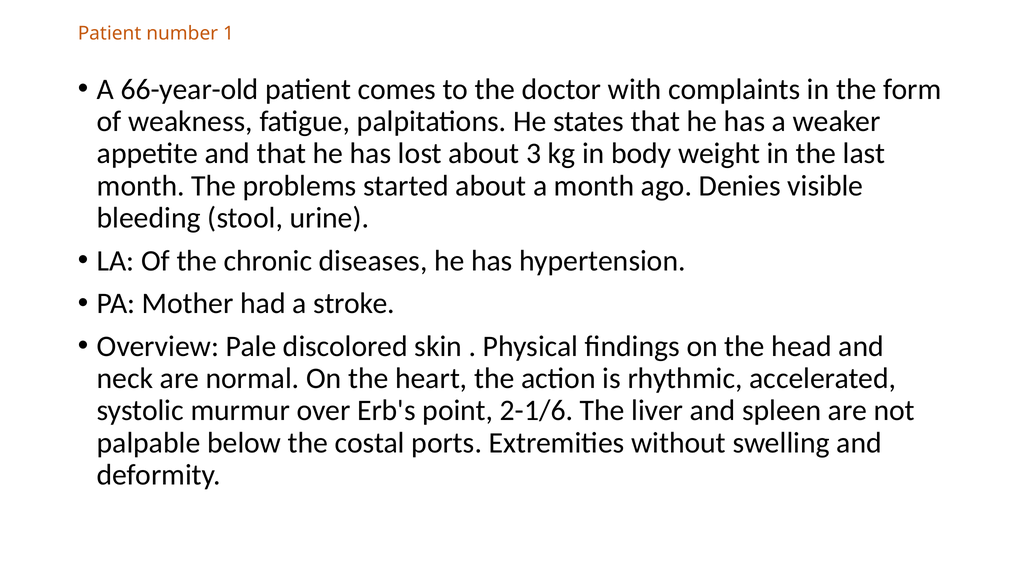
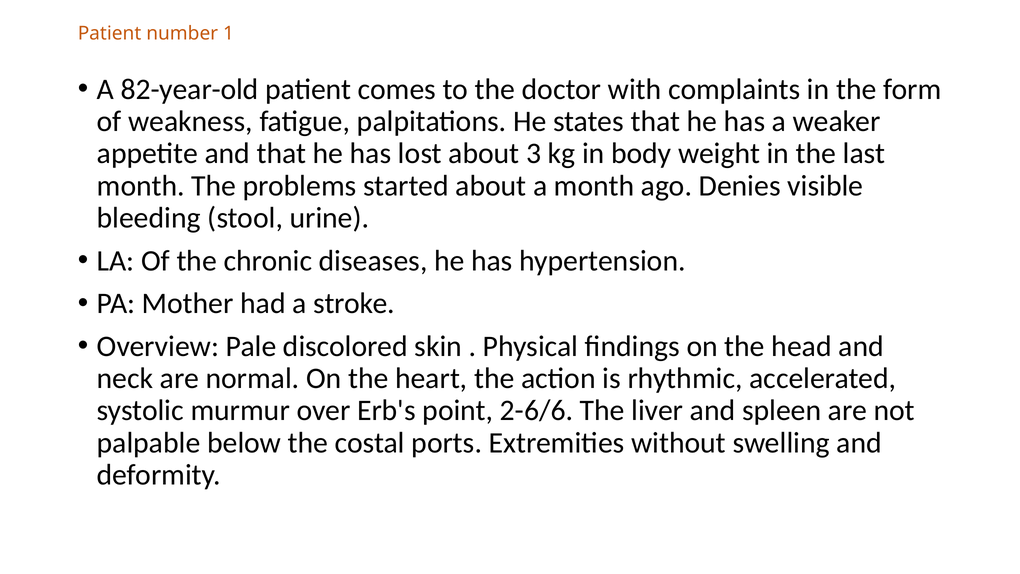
66-year-old: 66-year-old -> 82-year-old (190, 89)
2-1/6: 2-1/6 -> 2-6/6 (536, 410)
